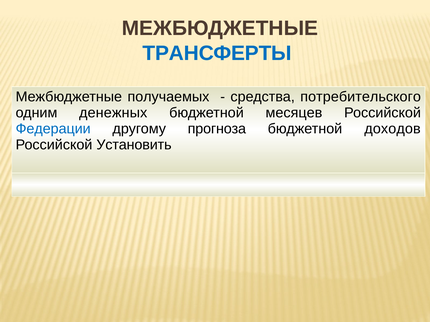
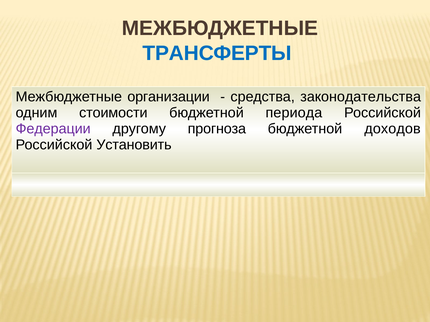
получаемых: получаемых -> организации (169, 97)
потребительского: потребительского -> законодательства (361, 97)
денежных: денежных -> стоимости (113, 113)
месяцев: месяцев -> периода (294, 113)
Федерации colour: blue -> purple (53, 129)
